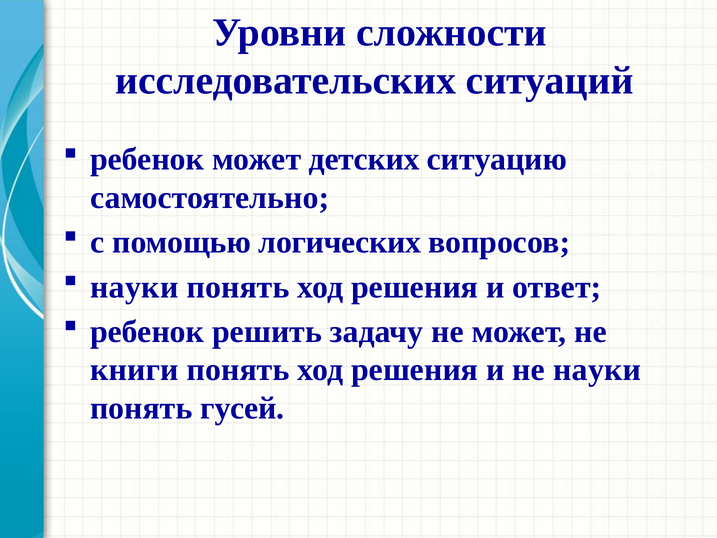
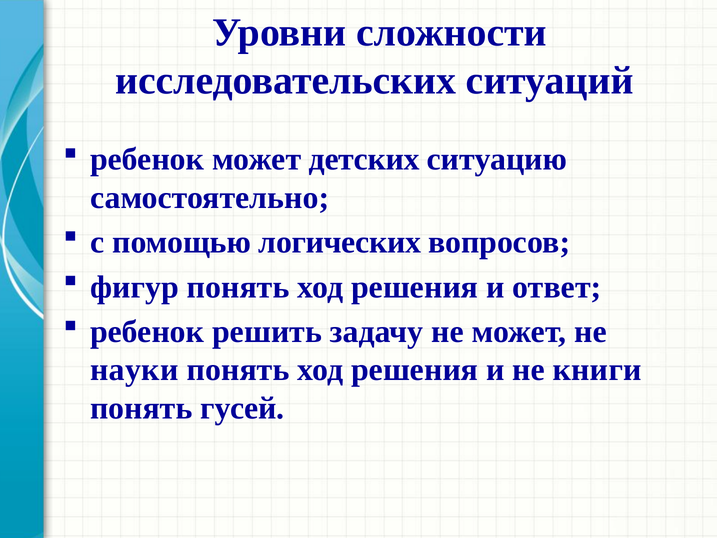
науки: науки -> фигур (134, 287)
книги: книги -> науки (134, 370)
не науки: науки -> книги (597, 370)
